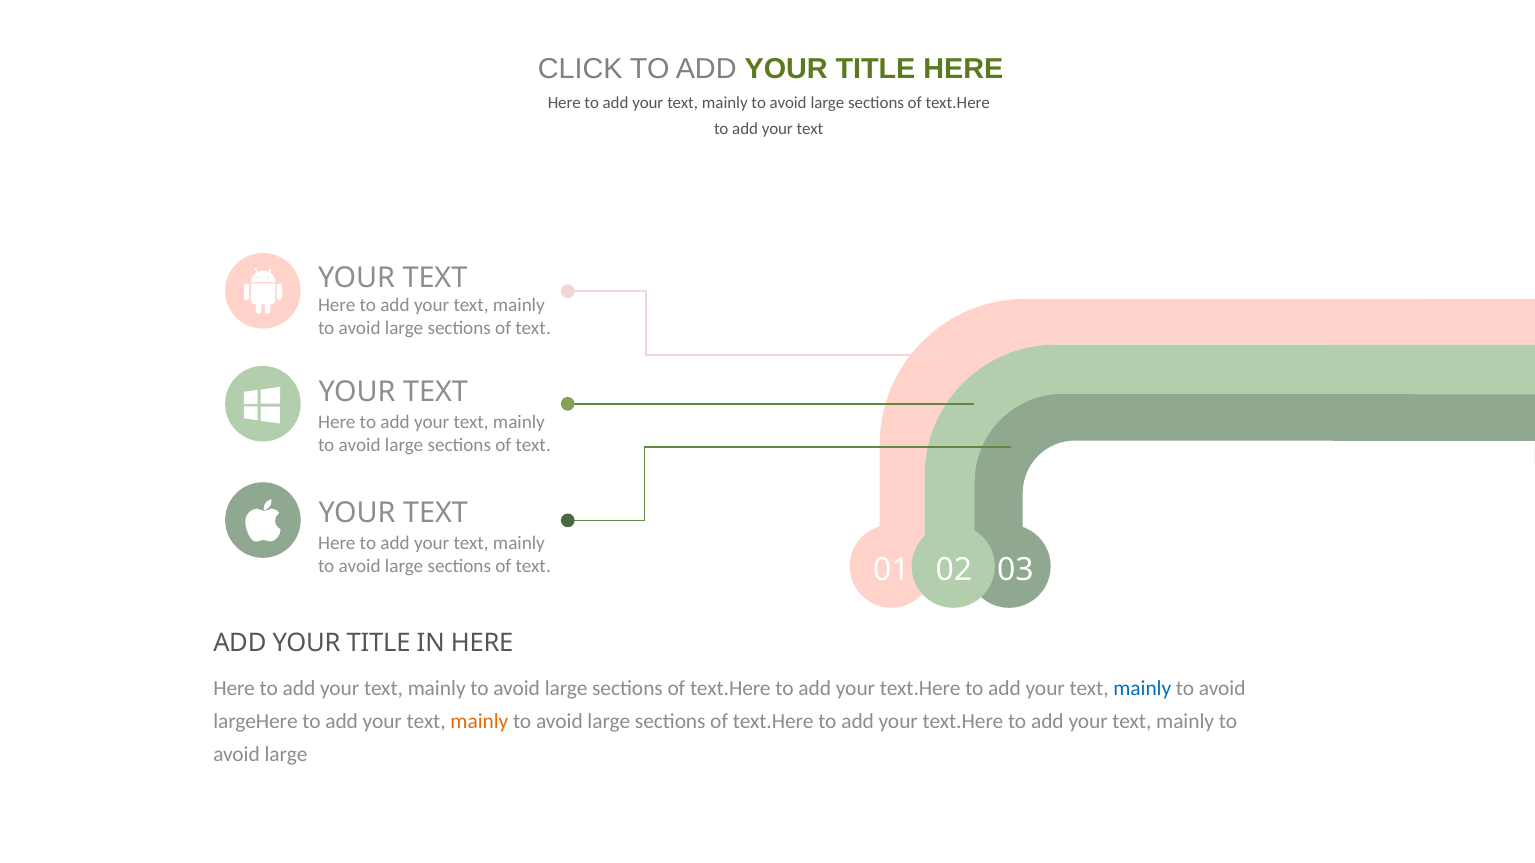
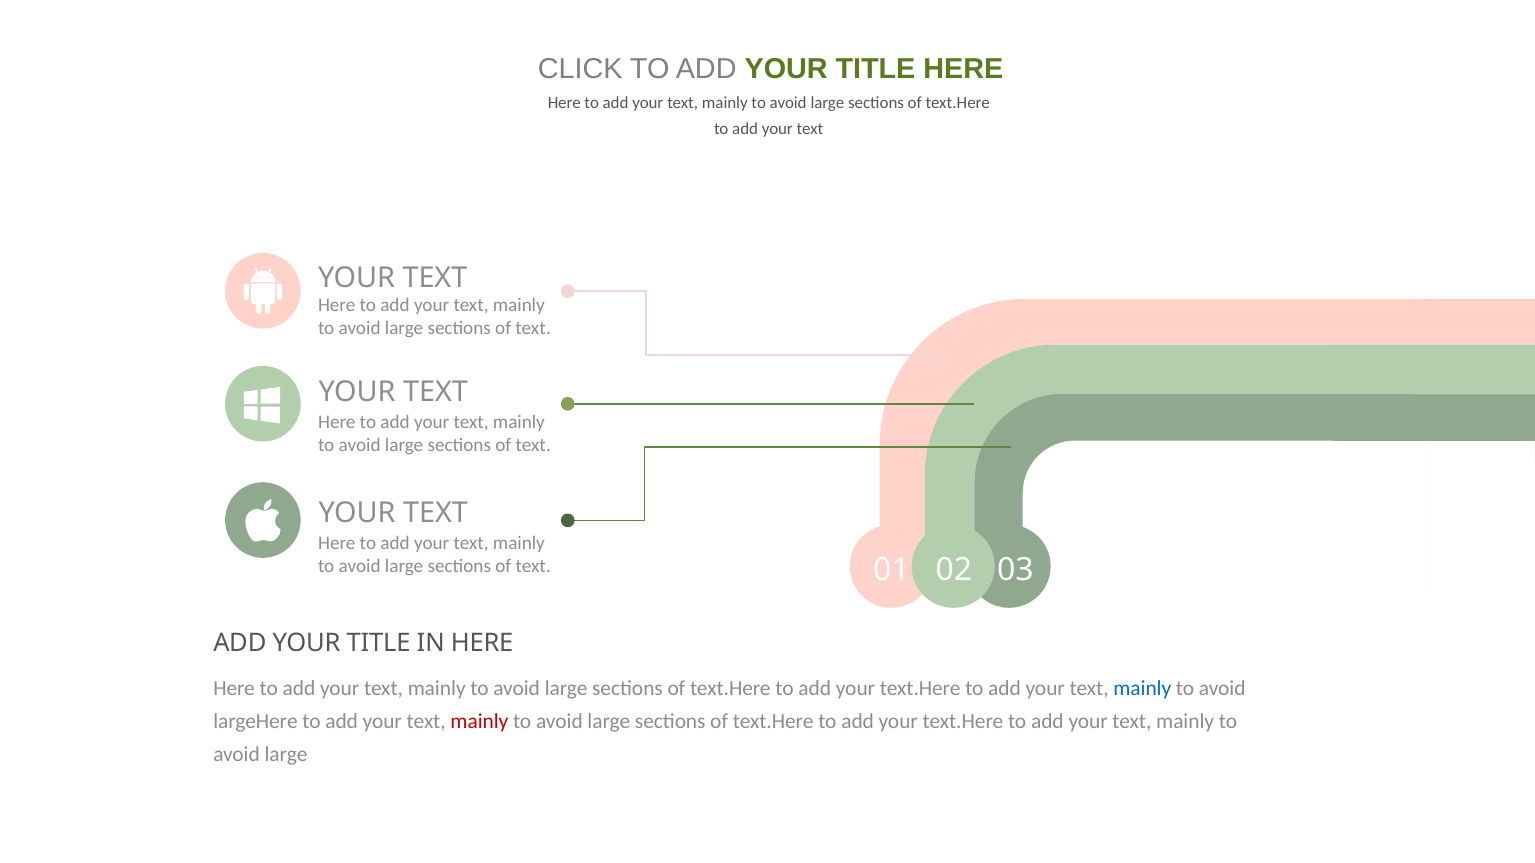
mainly colour: orange -> red (479, 722)
